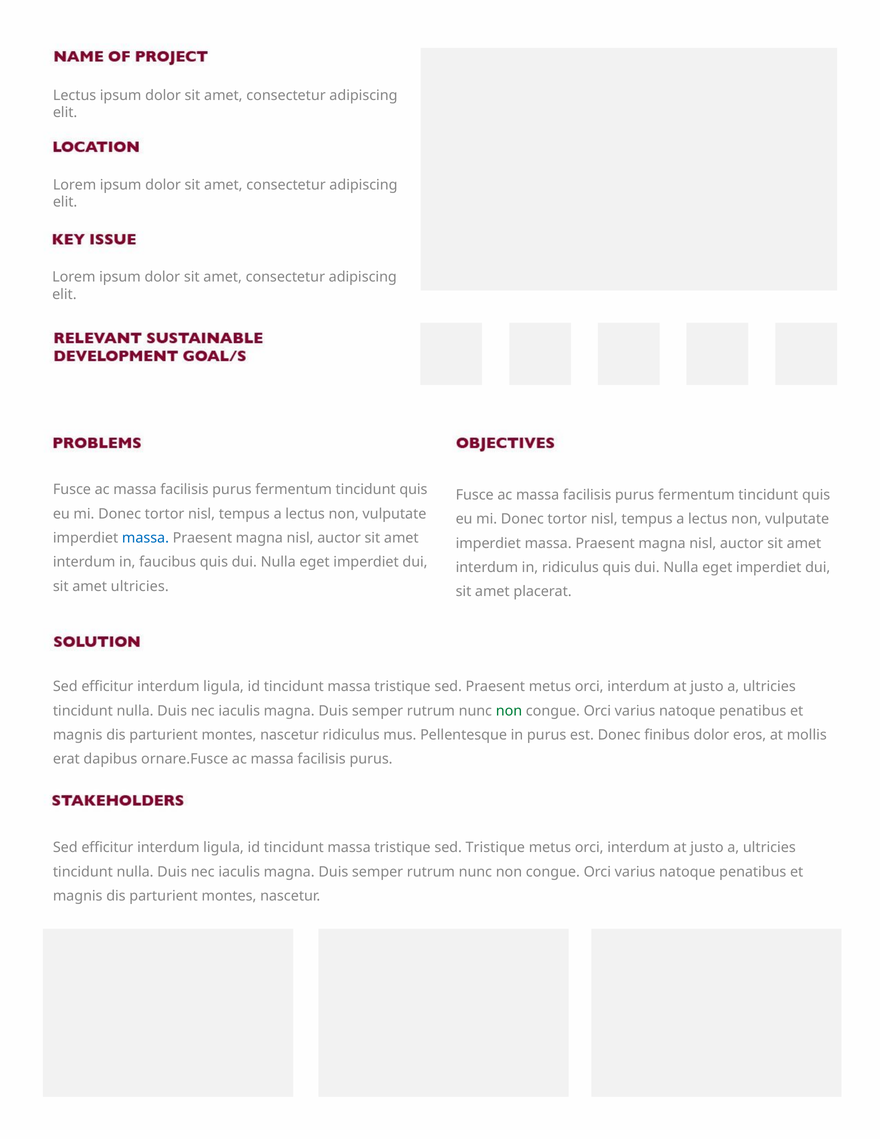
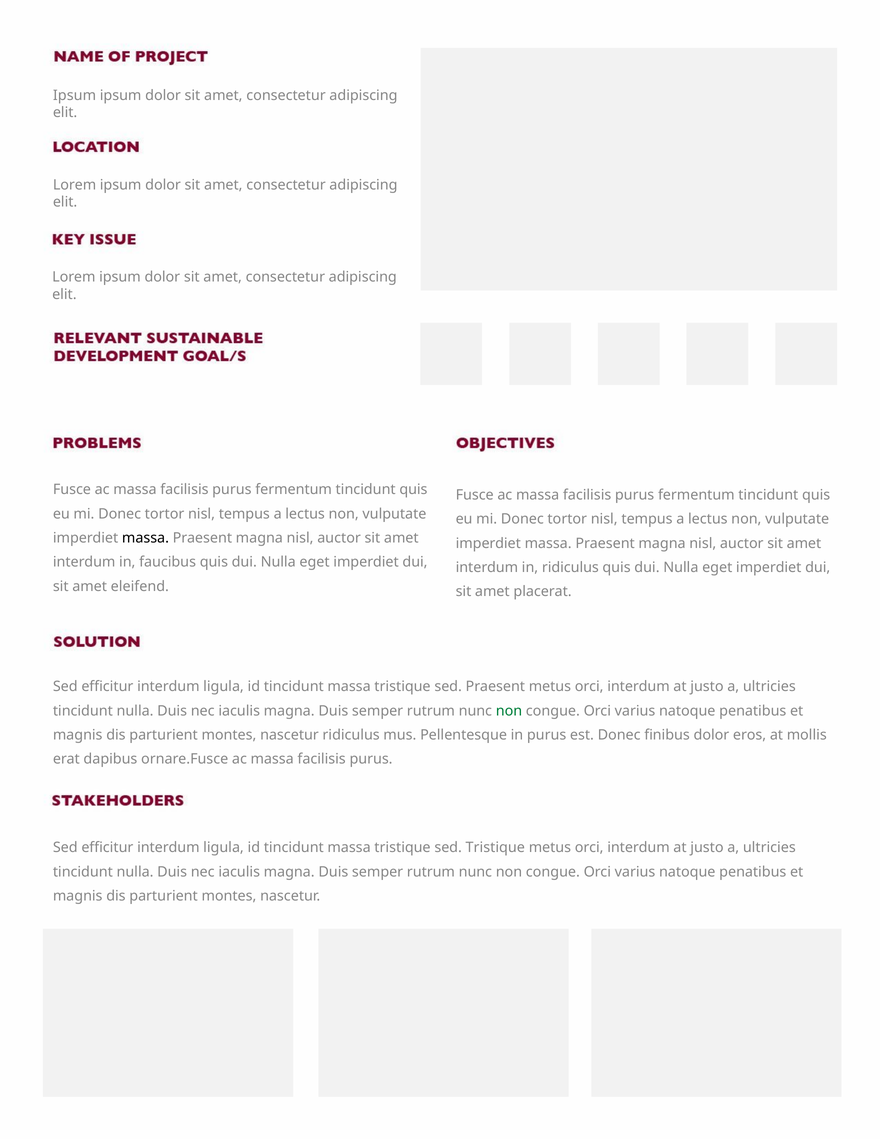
Lectus: Lectus -> Ipsum (75, 95)
massa colour: blue -> black (145, 538)
amet ultricies: ultricies -> eleifend (140, 586)
